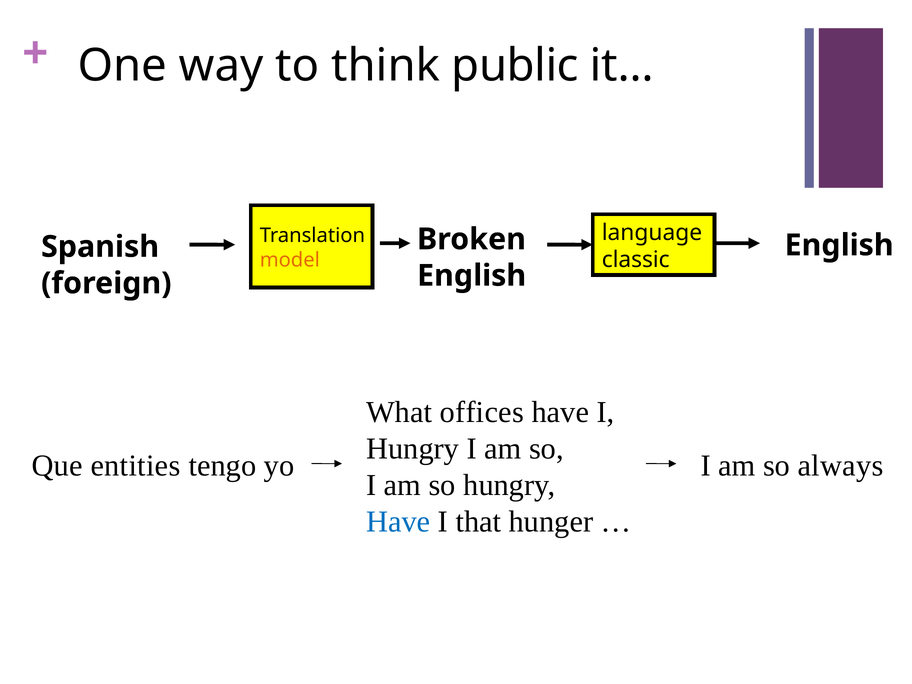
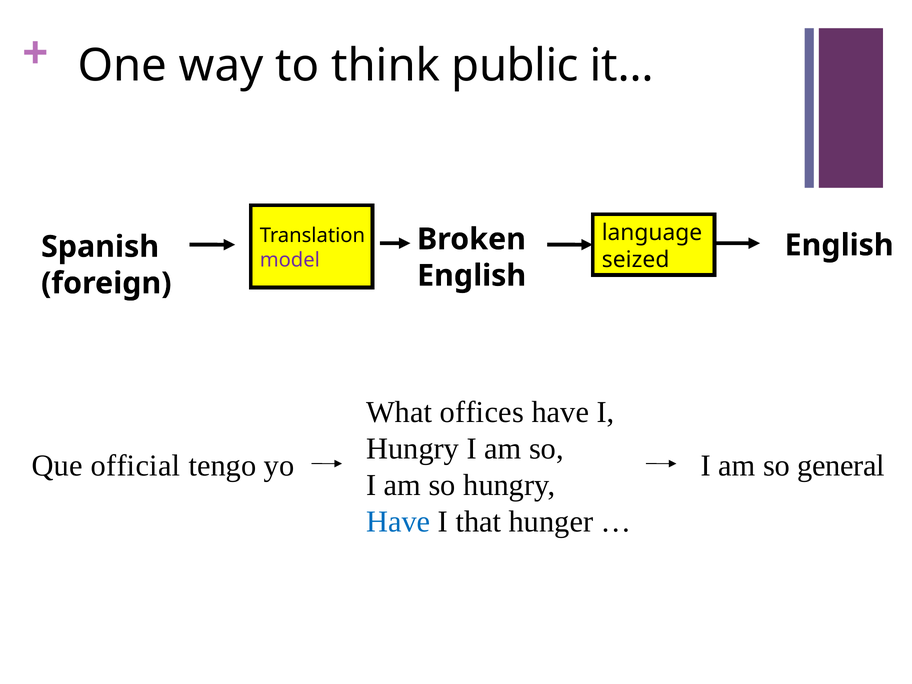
classic: classic -> seized (636, 260)
model colour: orange -> purple (290, 260)
entities: entities -> official (136, 466)
always: always -> general (841, 466)
